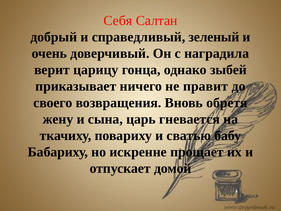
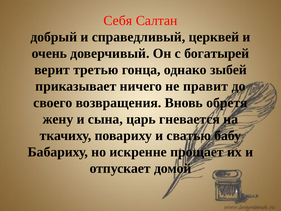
зеленый: зеленый -> церквей (214, 37)
наградила: наградила -> богатырей (217, 53)
царицу: царицу -> третью (96, 70)
